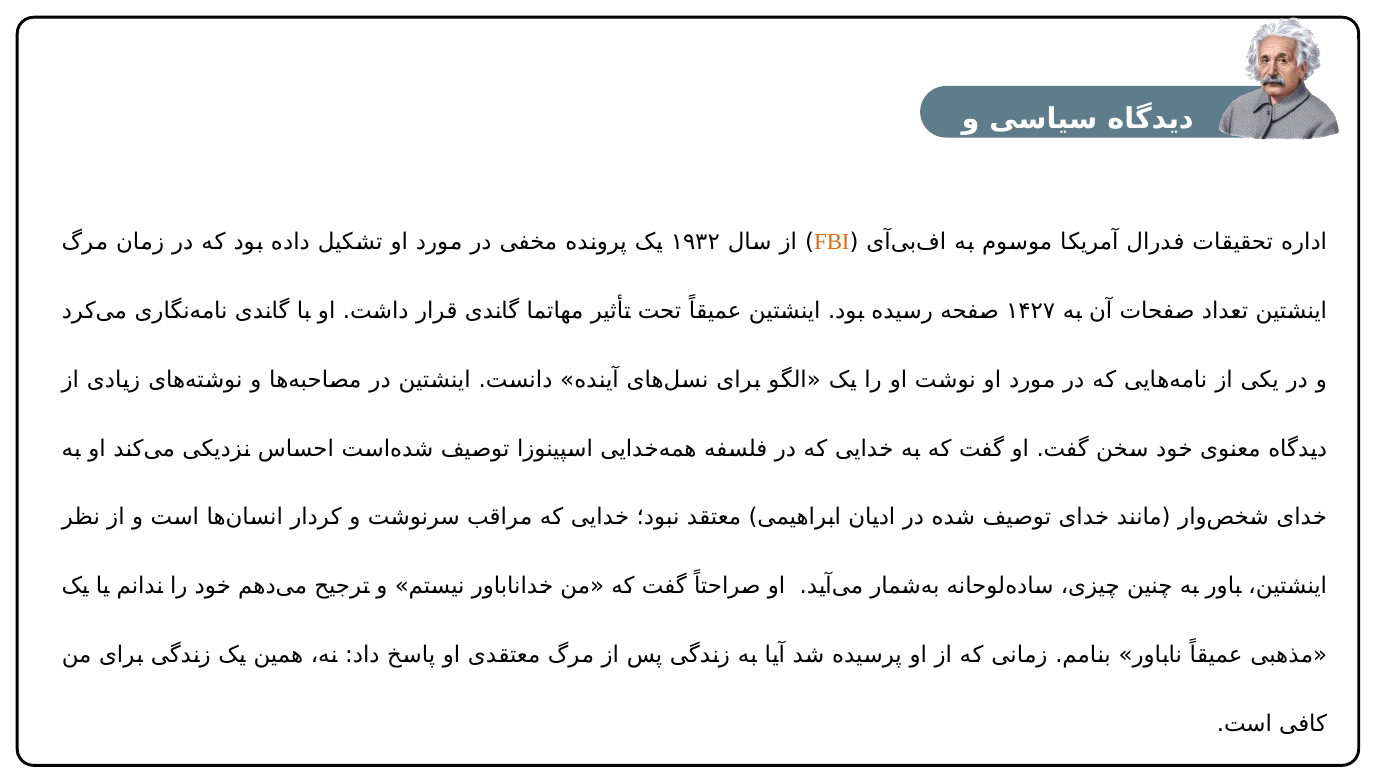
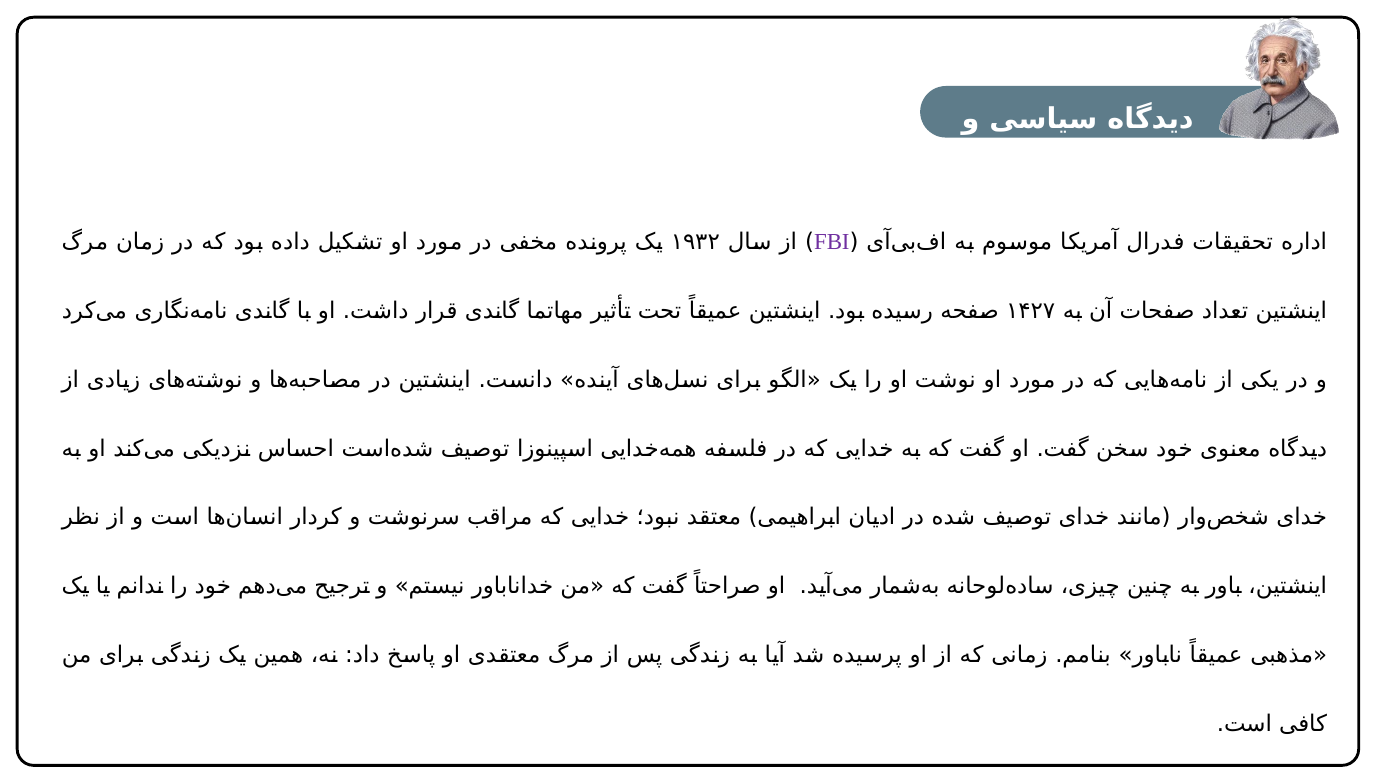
FBI colour: orange -> purple (832, 242)
